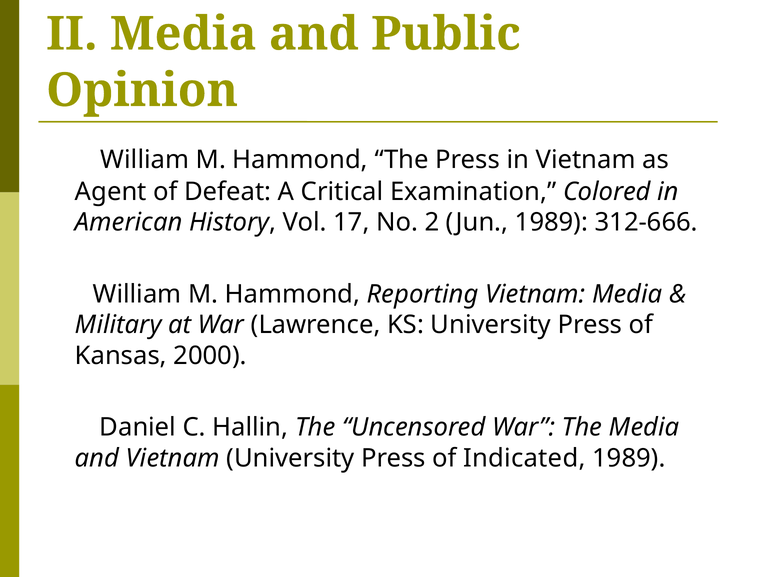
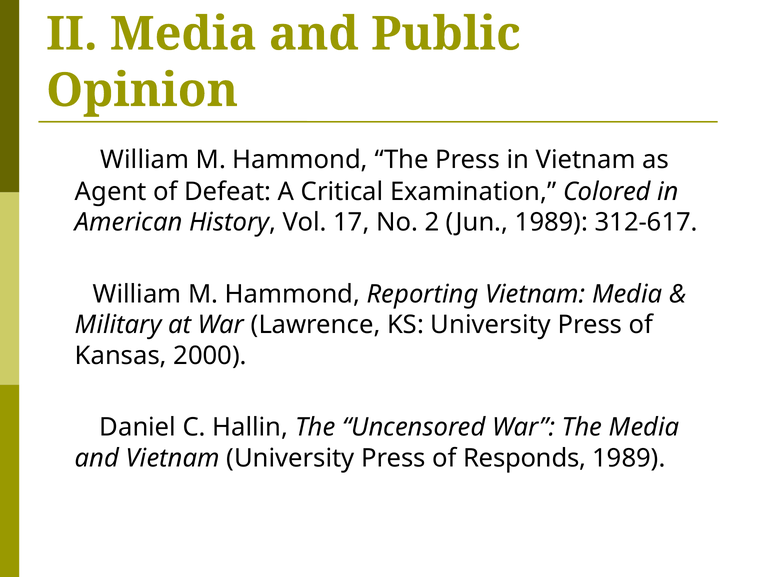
312-666: 312-666 -> 312-617 (646, 222)
Indicated: Indicated -> Responds (525, 458)
